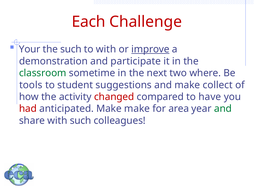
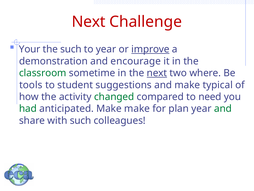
Each: Each -> Next (89, 22)
to with: with -> year (106, 49)
participate: participate -> encourage (136, 61)
next underline: none -> present (157, 73)
collect: collect -> typical (218, 85)
changed colour: red -> green (114, 97)
have: have -> need (210, 97)
had colour: red -> green (28, 108)
area: area -> plan (179, 108)
